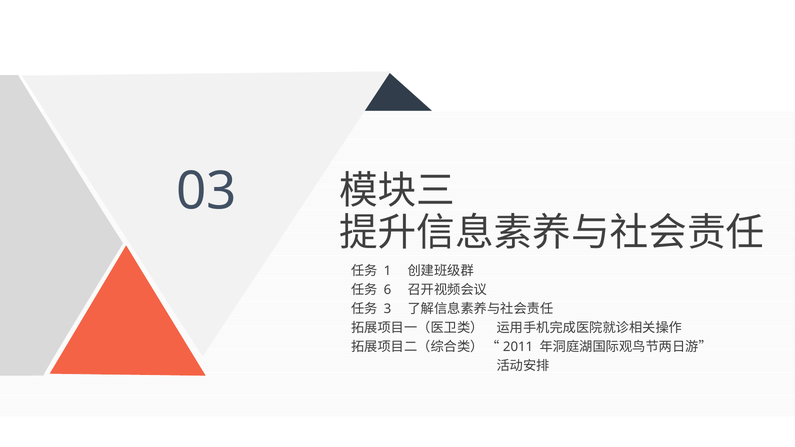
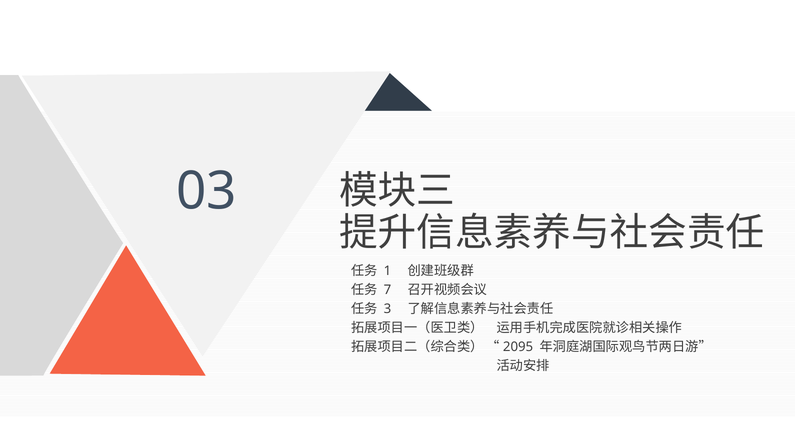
6: 6 -> 7 (387, 290)
2011: 2011 -> 2095 (518, 347)
